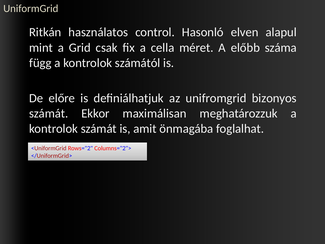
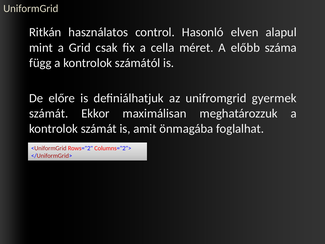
bizonyos: bizonyos -> gyermek (274, 98)
